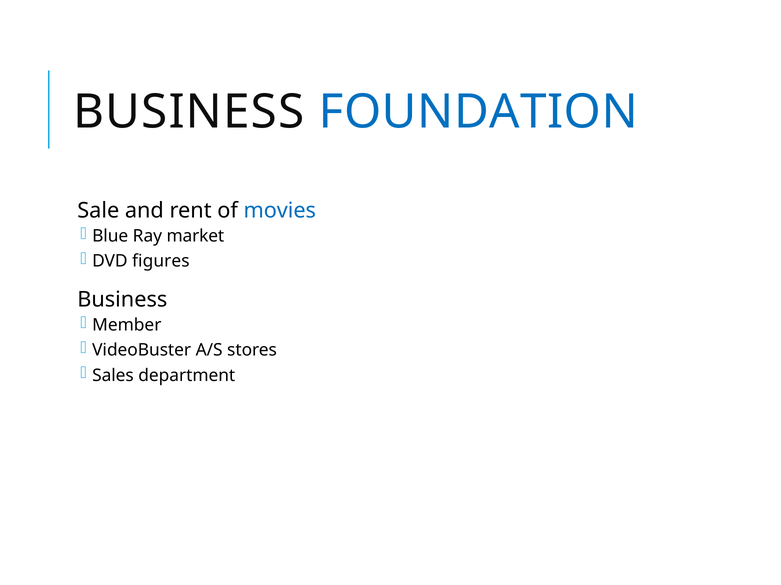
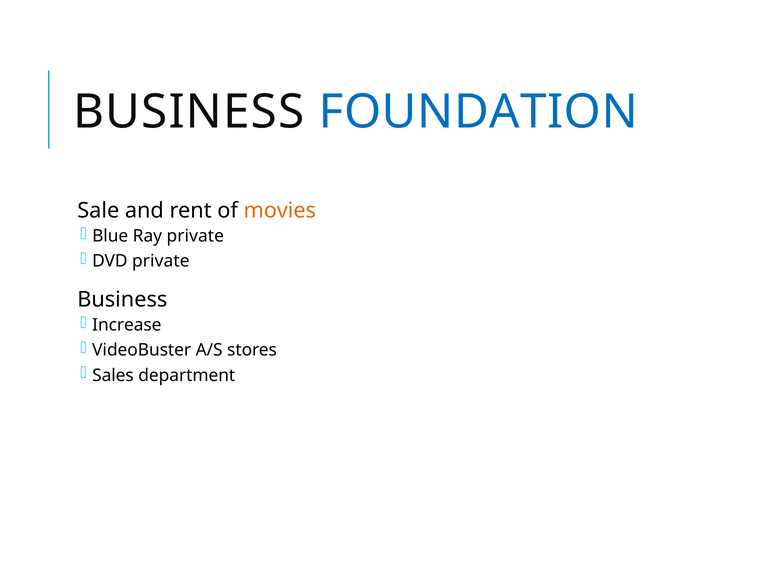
movies colour: blue -> orange (280, 211)
Ray market: market -> private (195, 236)
DVD figures: figures -> private (161, 261)
Member: Member -> Increase (127, 325)
